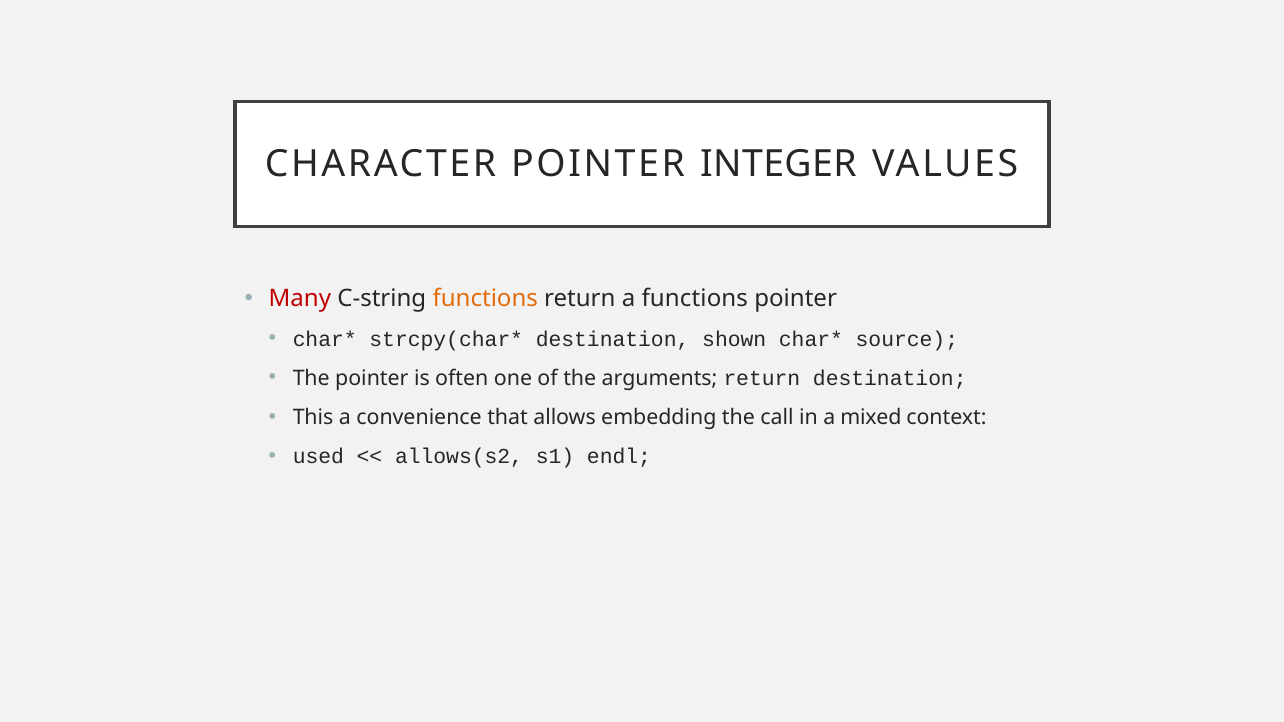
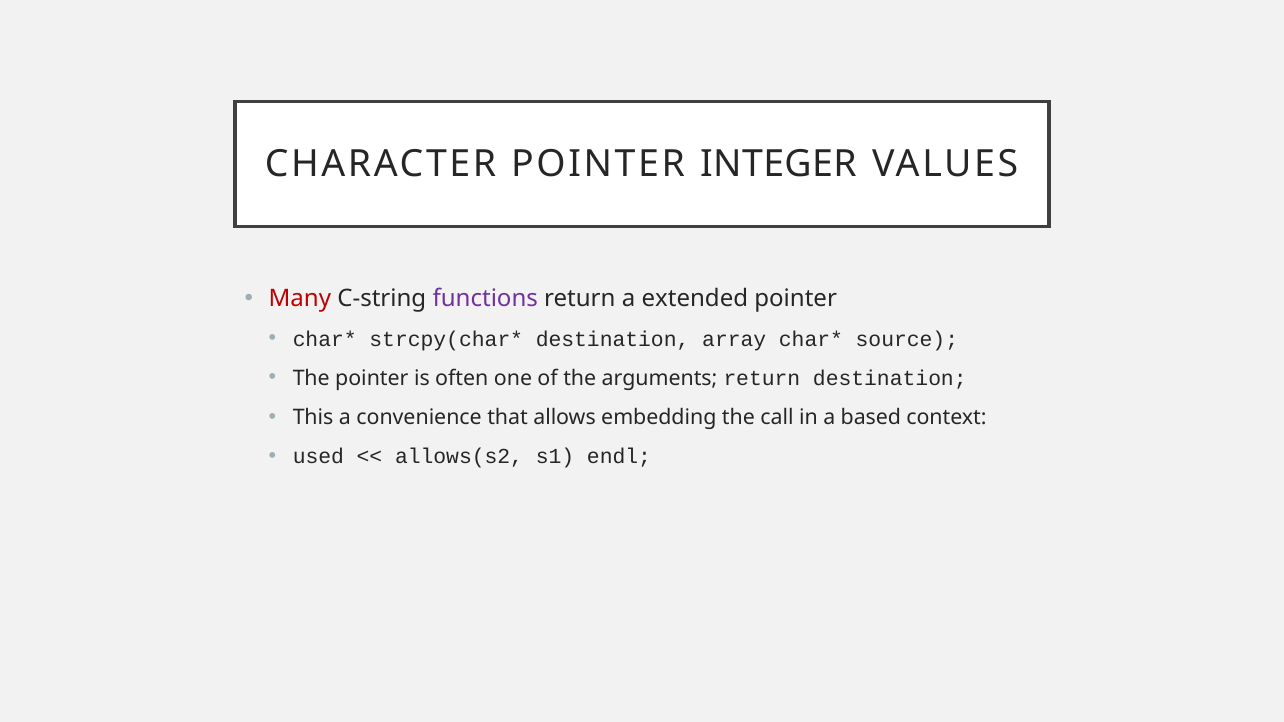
functions colour: orange -> purple (485, 299)
a functions: functions -> extended (695, 299)
shown: shown -> array (734, 339)
mixed: mixed -> based (871, 417)
